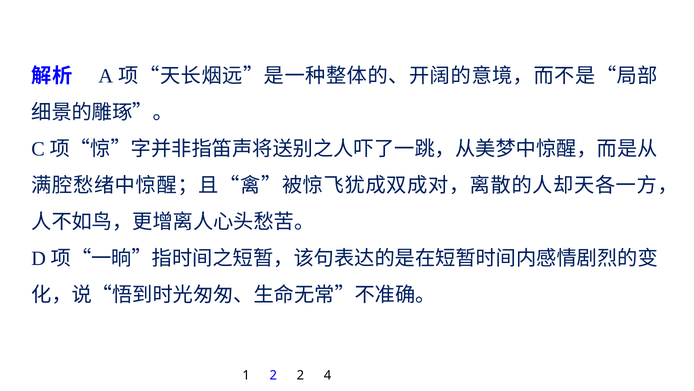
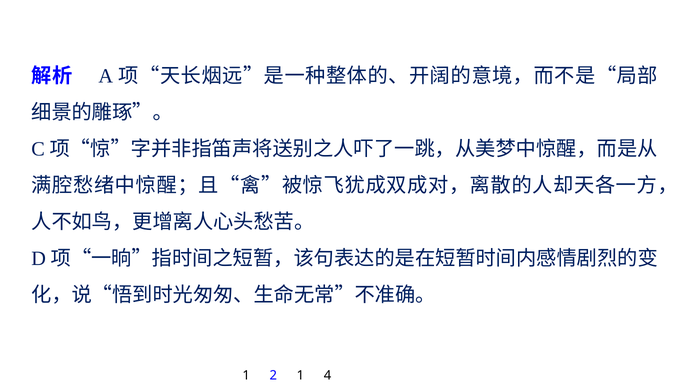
2 2: 2 -> 1 (300, 375)
